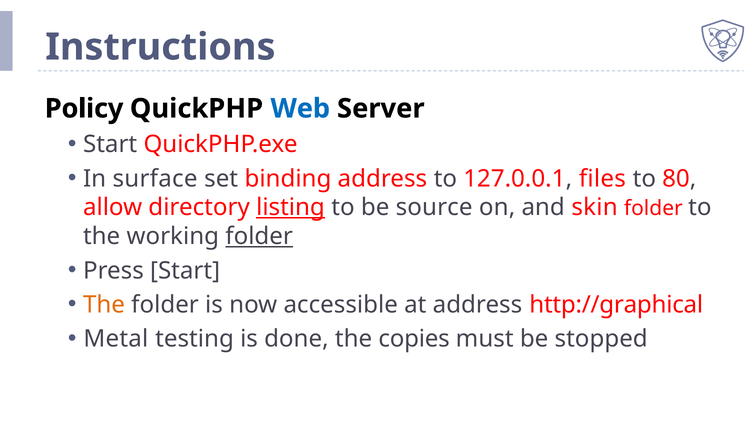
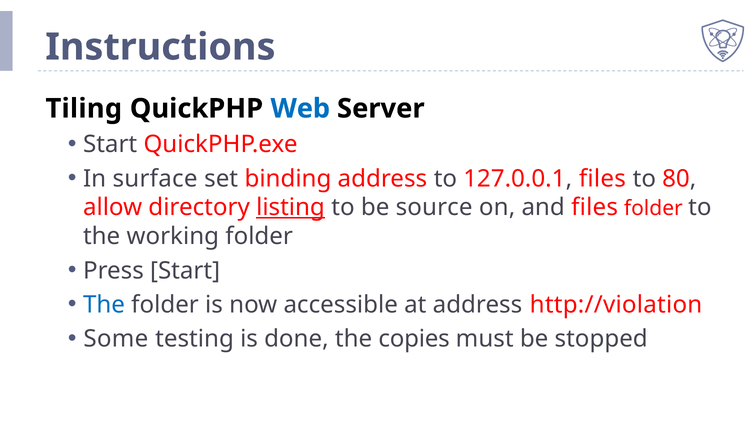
Policy: Policy -> Tiling (84, 109)
and skin: skin -> files (595, 208)
folder underline: present -> none (259, 237)
The colour: orange -> blue (104, 305)
http://graphical: http://graphical -> http://violation (616, 305)
Metal: Metal -> Some (116, 339)
